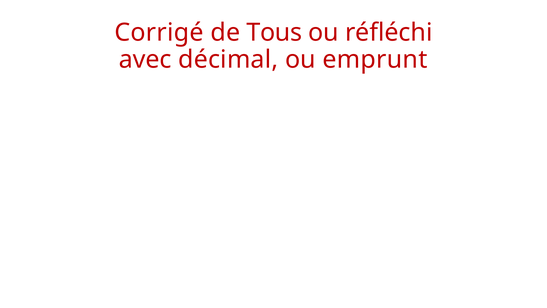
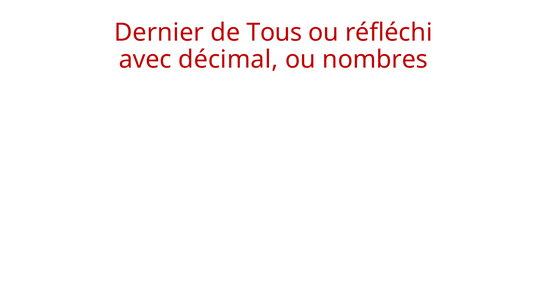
Corrigé: Corrigé -> Dernier (159, 32)
emprunt: emprunt -> nombres (375, 59)
